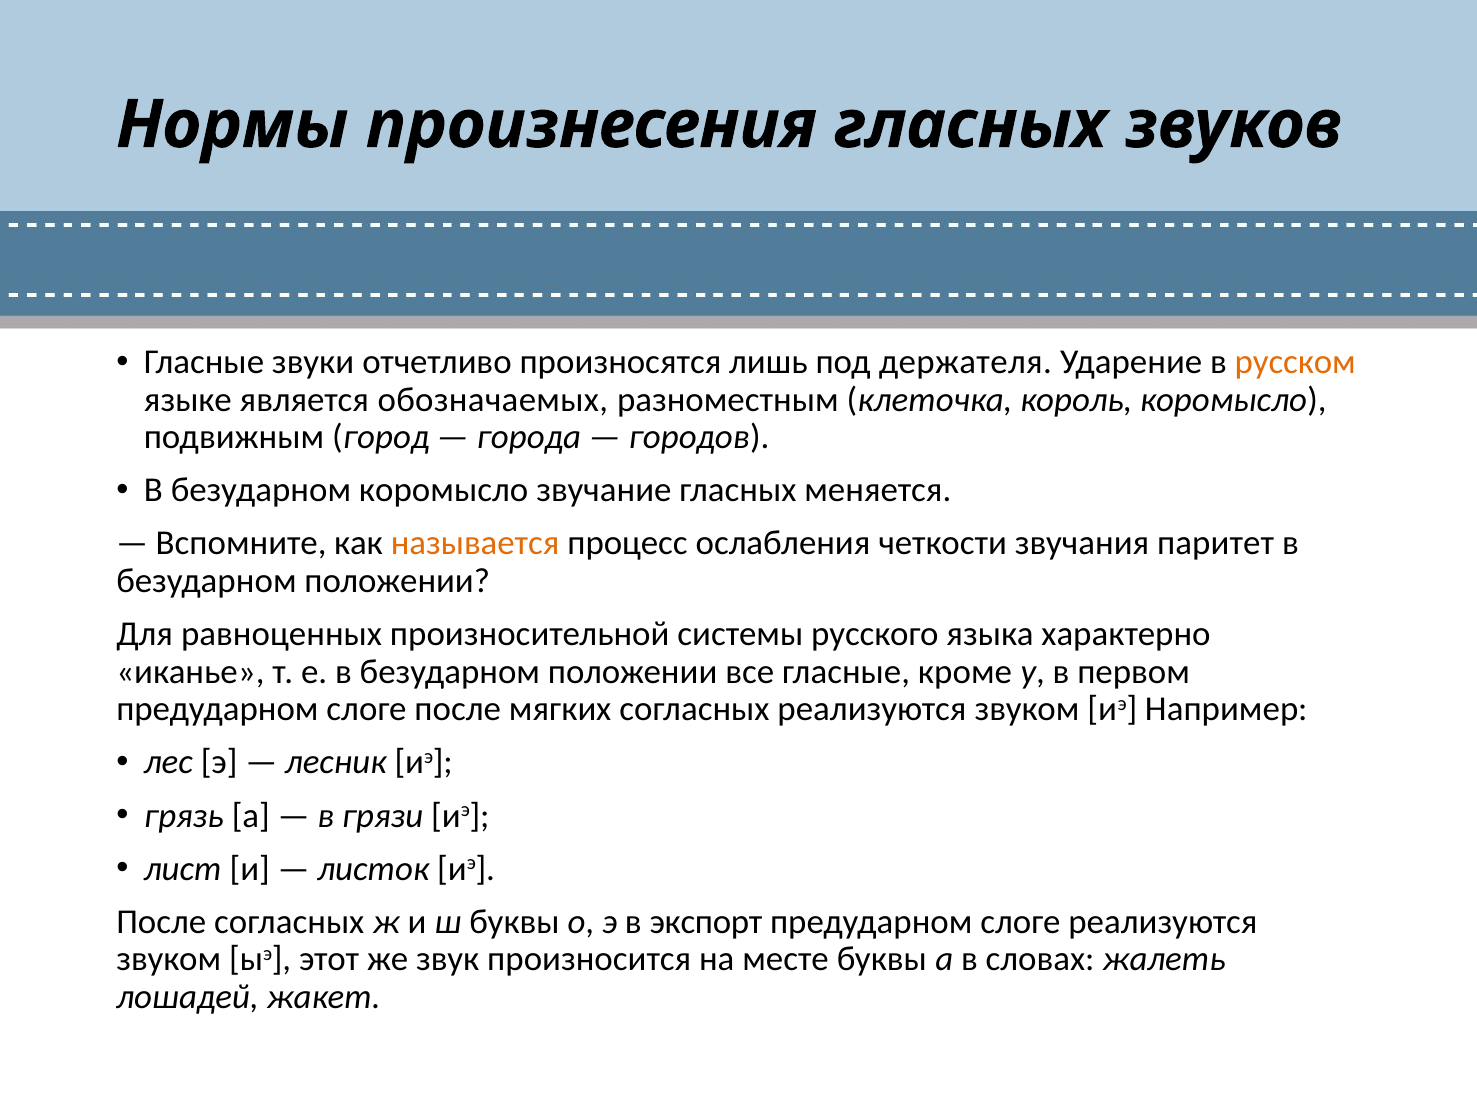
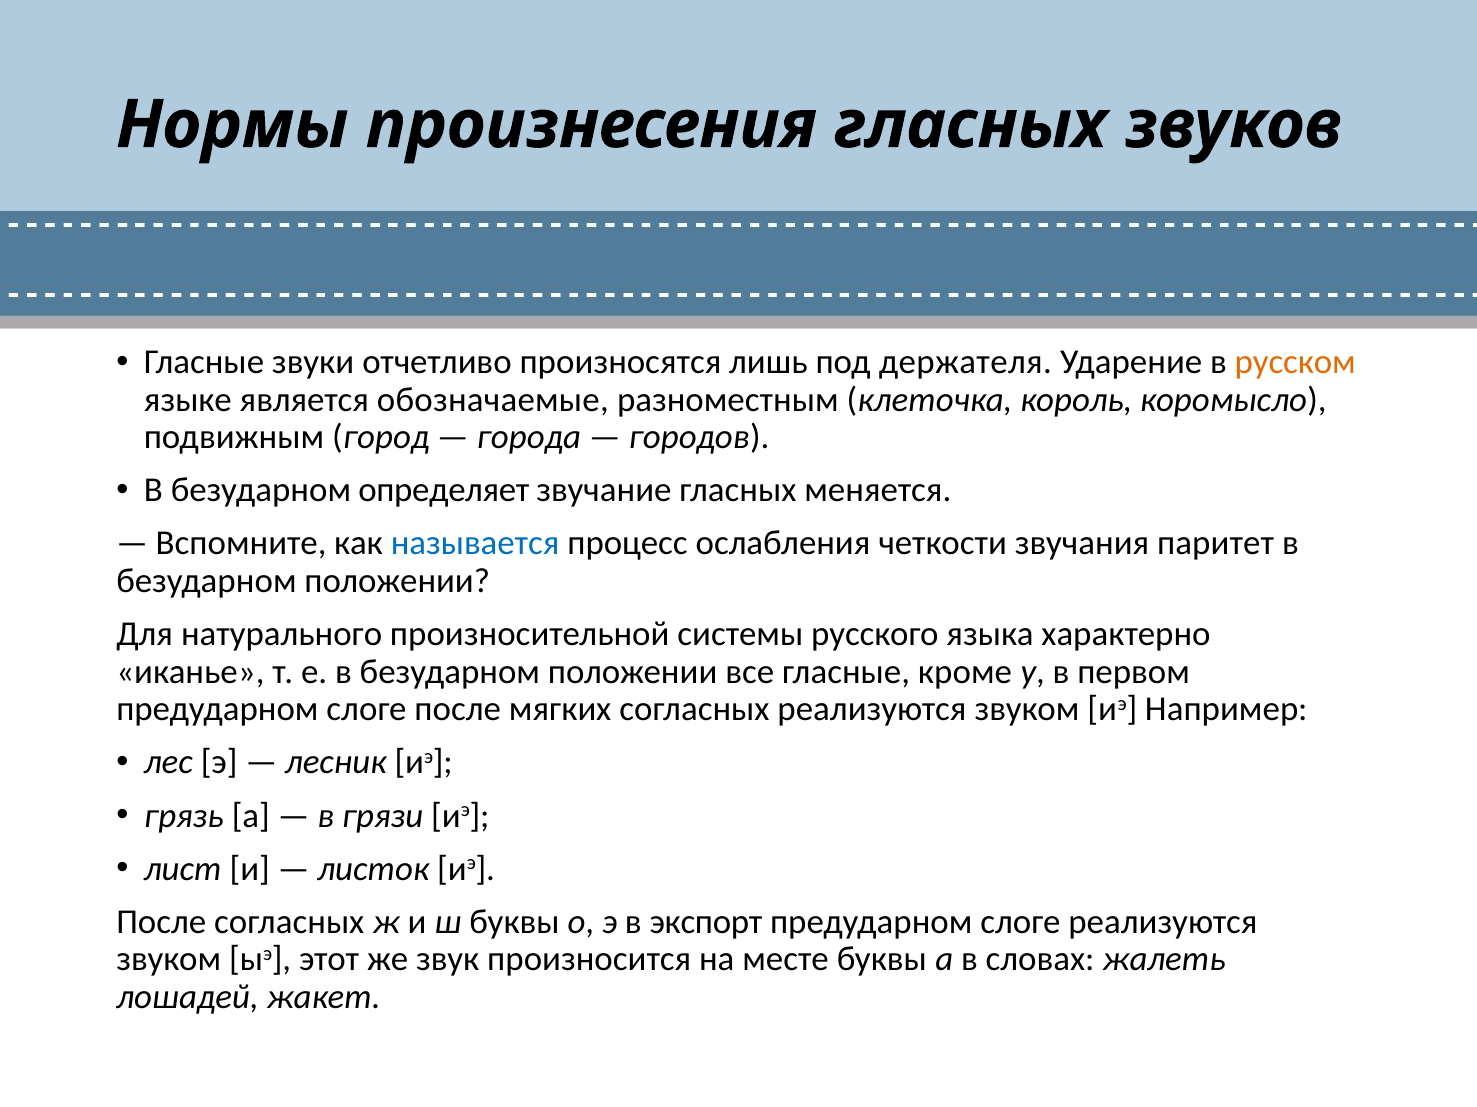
обозначаемых: обозначаемых -> обозначаемые (493, 400)
безударном коромысло: коромысло -> определяет (444, 491)
называется colour: orange -> blue (475, 544)
равноценных: равноценных -> натурального (282, 635)
